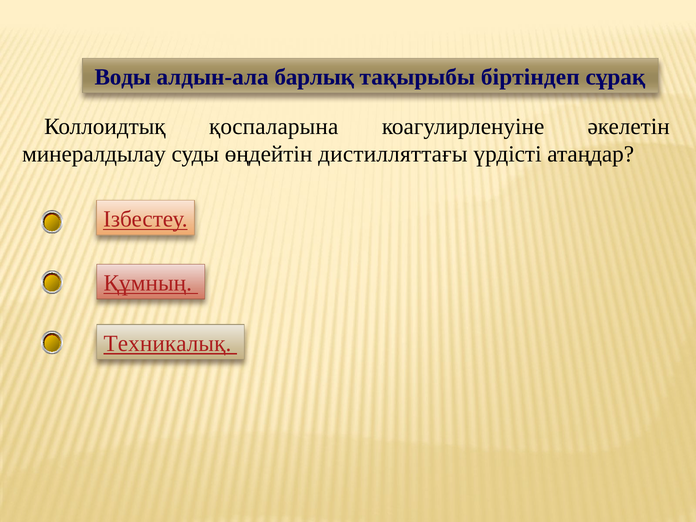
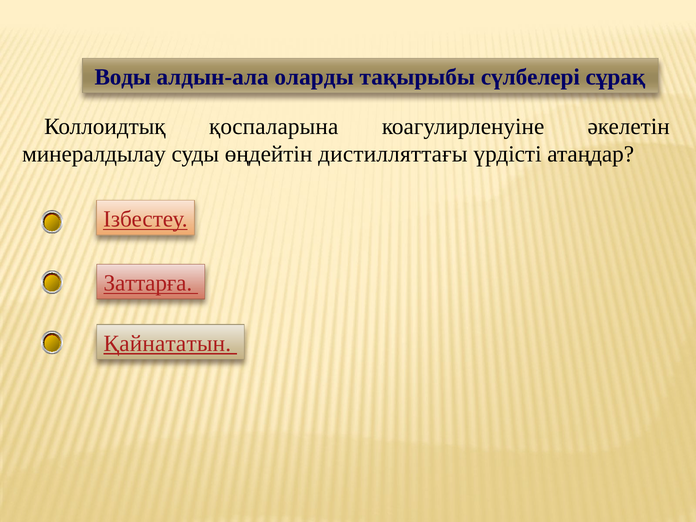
барлық: барлық -> оларды (314, 77)
біртіндеп: біртіндеп -> сүлбелері (530, 77)
Құмның: Құмның -> Заттарға (148, 283)
Техникалық: Техникалық -> Қайнататын (167, 343)
